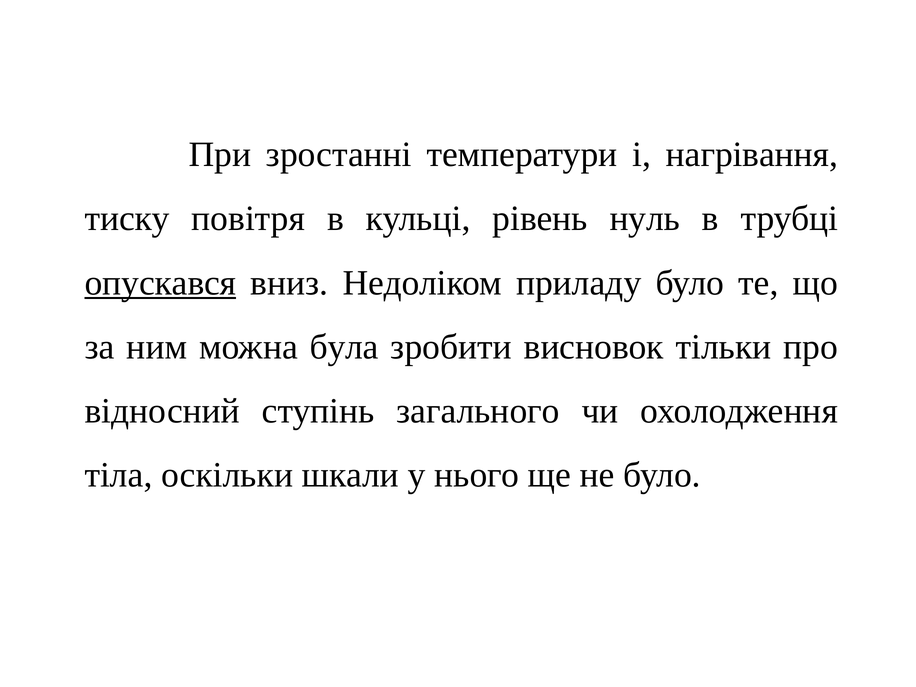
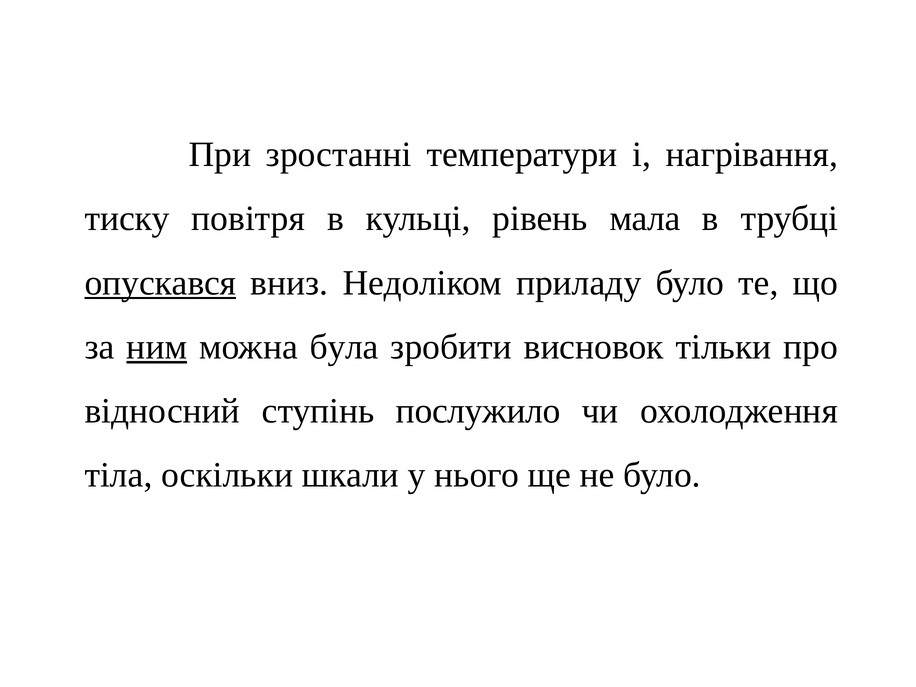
нуль: нуль -> мала (645, 219)
ним underline: none -> present (157, 347)
загального: загального -> послужило (478, 411)
